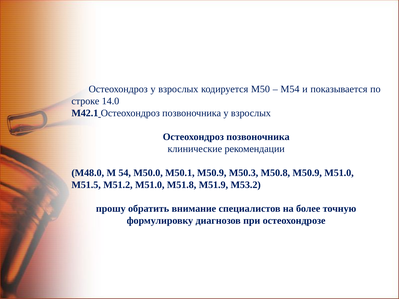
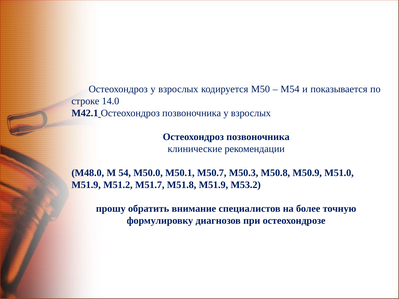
М50.1 М50.9: М50.9 -> М50.7 (212, 173)
М51.5: М51.5 -> М51.9 (86, 185)
М51.2 М51.0: М51.0 -> М51.7 (150, 185)
